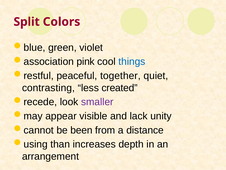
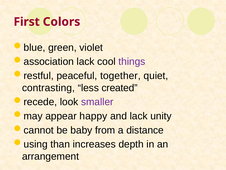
Split: Split -> First (27, 22)
pink: pink -> lack (86, 61)
things colour: blue -> purple (132, 61)
visible: visible -> happy (93, 116)
been: been -> baby (81, 130)
